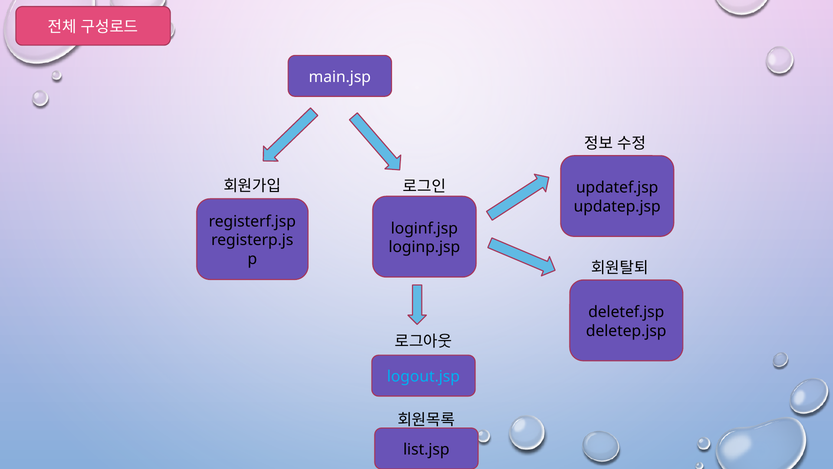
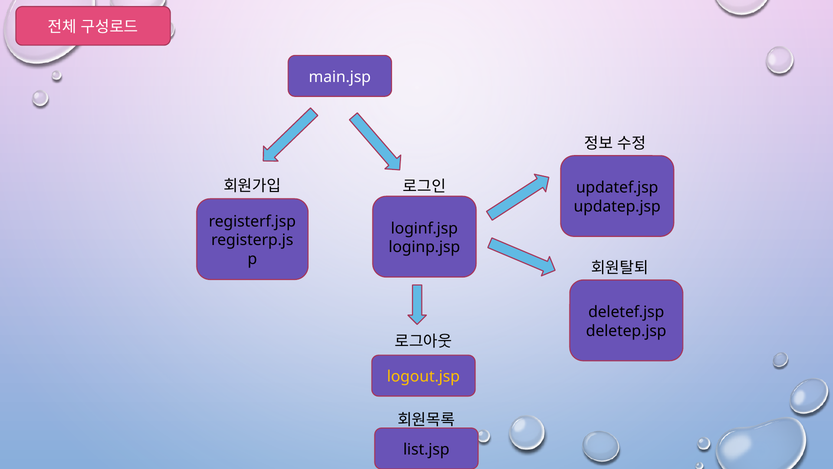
logout.jsp colour: light blue -> yellow (423, 376)
